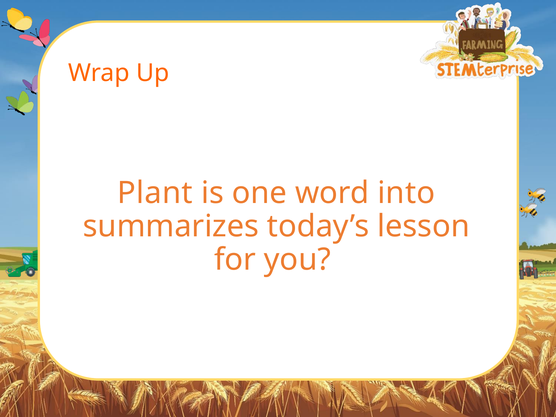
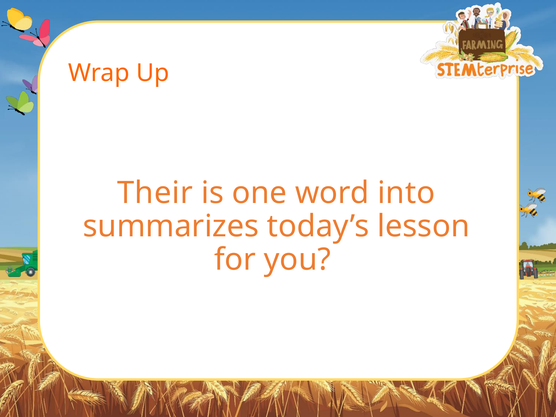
Plant: Plant -> Their (155, 193)
